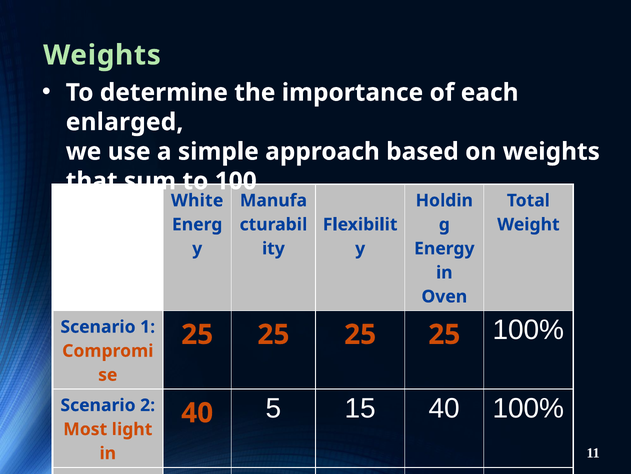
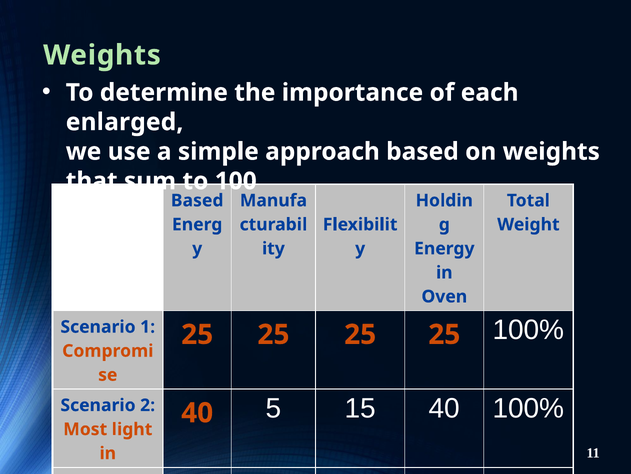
White: White -> Based (197, 200)
